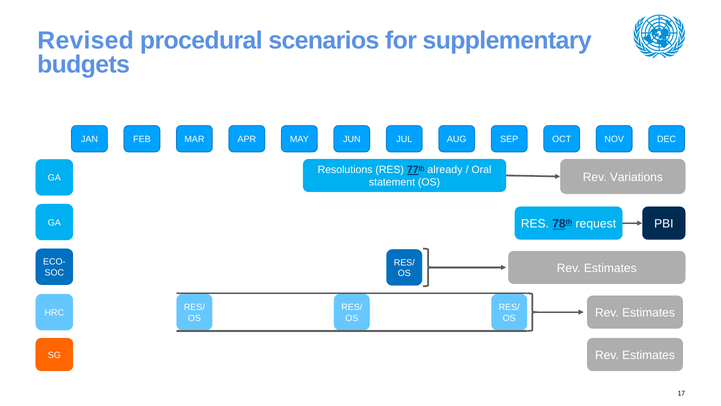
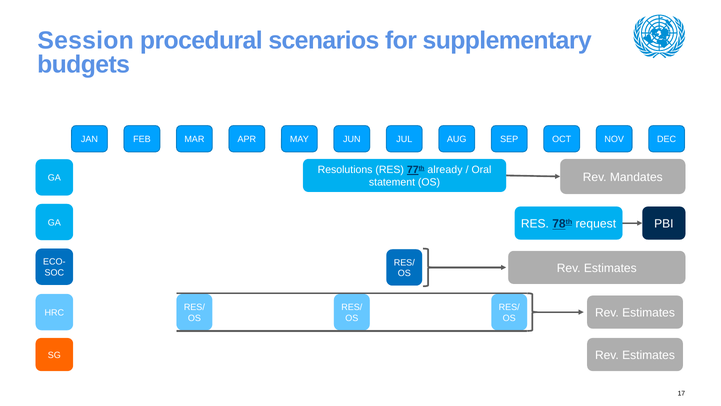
Revised: Revised -> Session (86, 41)
Variations: Variations -> Mandates (636, 177)
